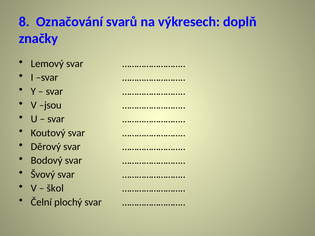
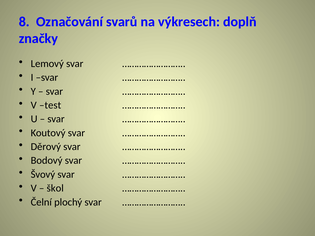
jsou: jsou -> test (50, 105)
